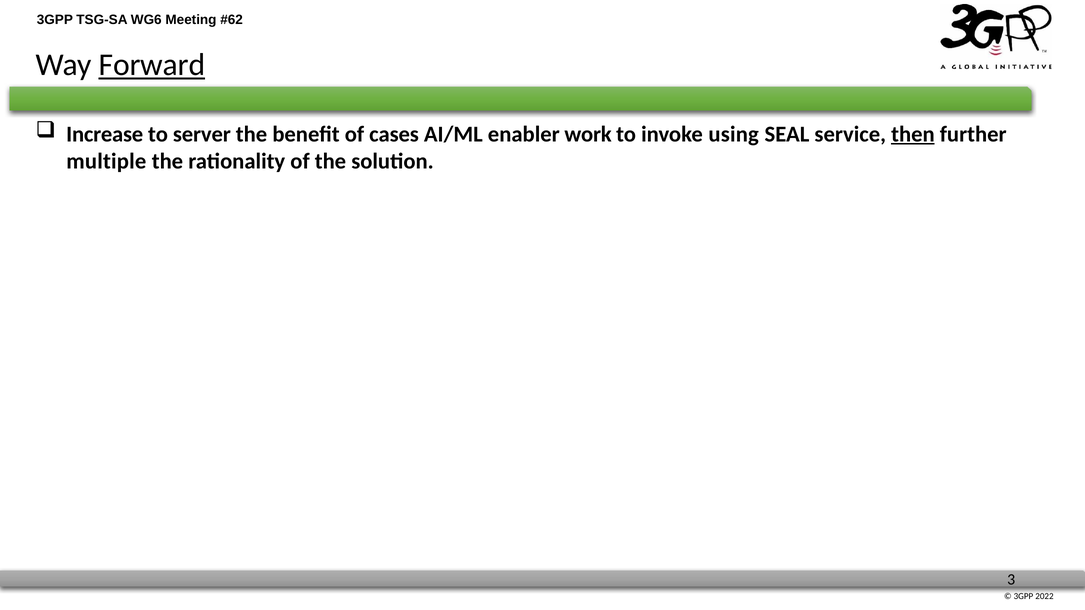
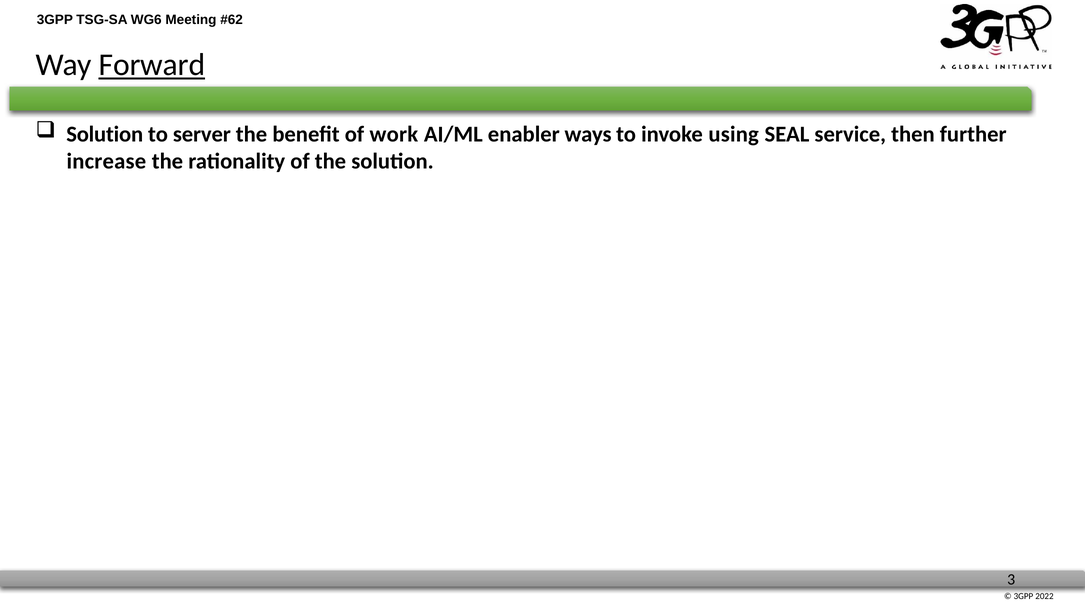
Increase: Increase -> Solution (105, 134)
cases: cases -> work (394, 134)
work: work -> ways (588, 134)
then underline: present -> none (913, 134)
multiple: multiple -> increase (106, 161)
